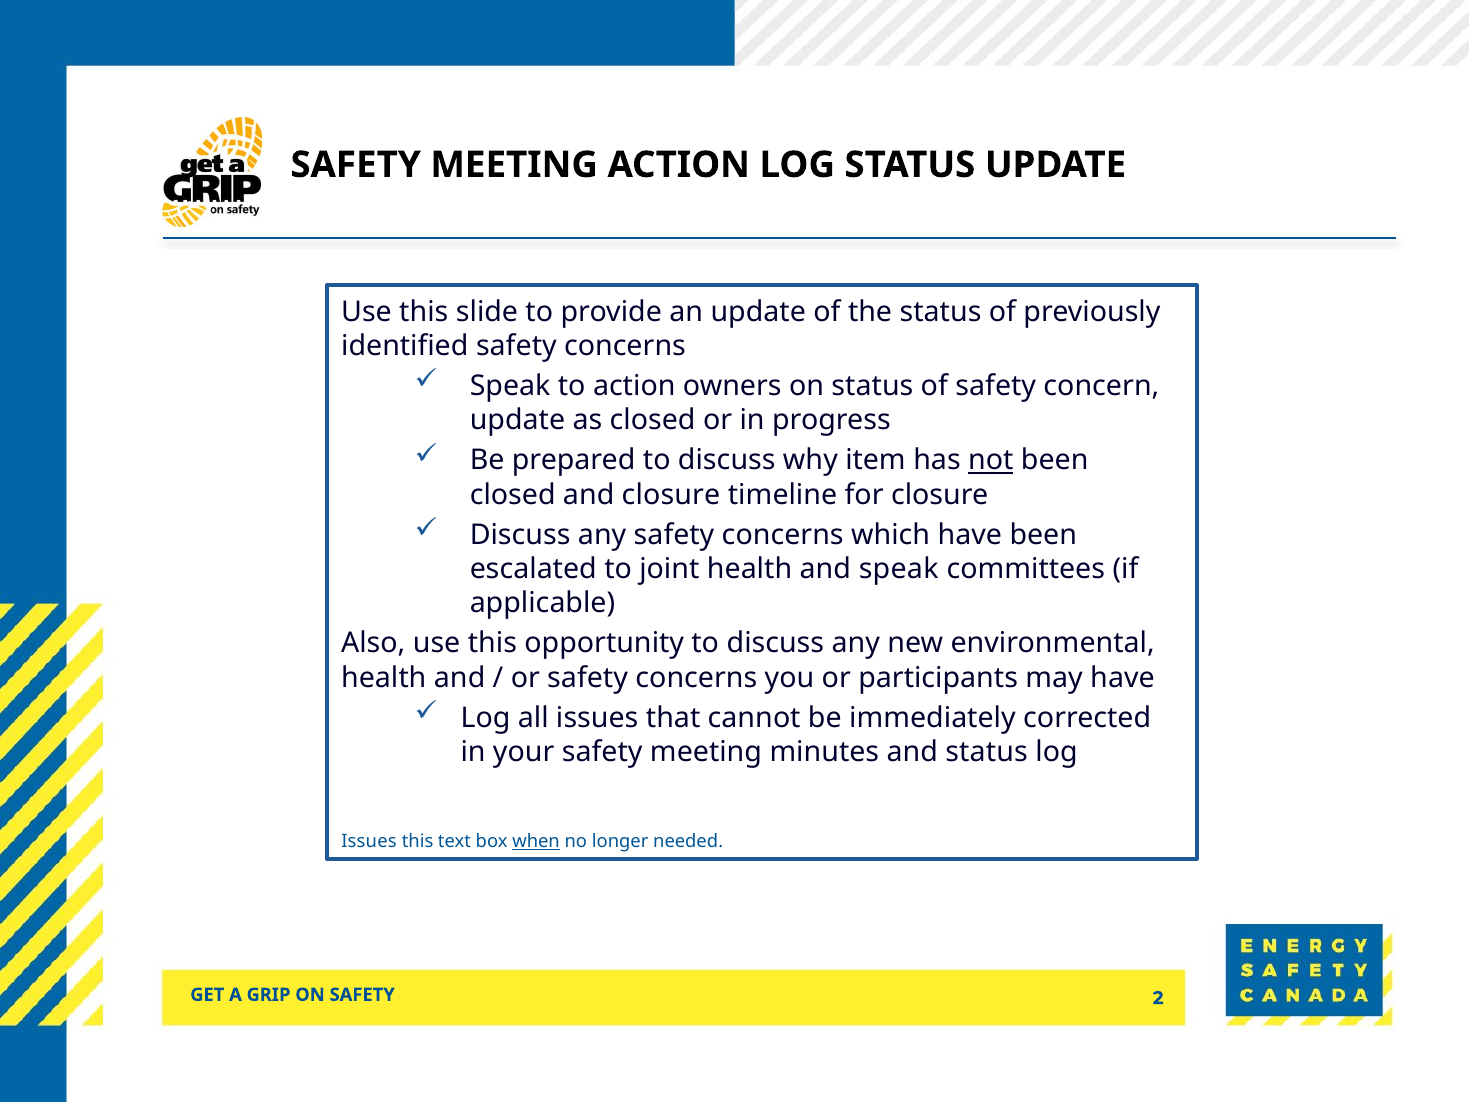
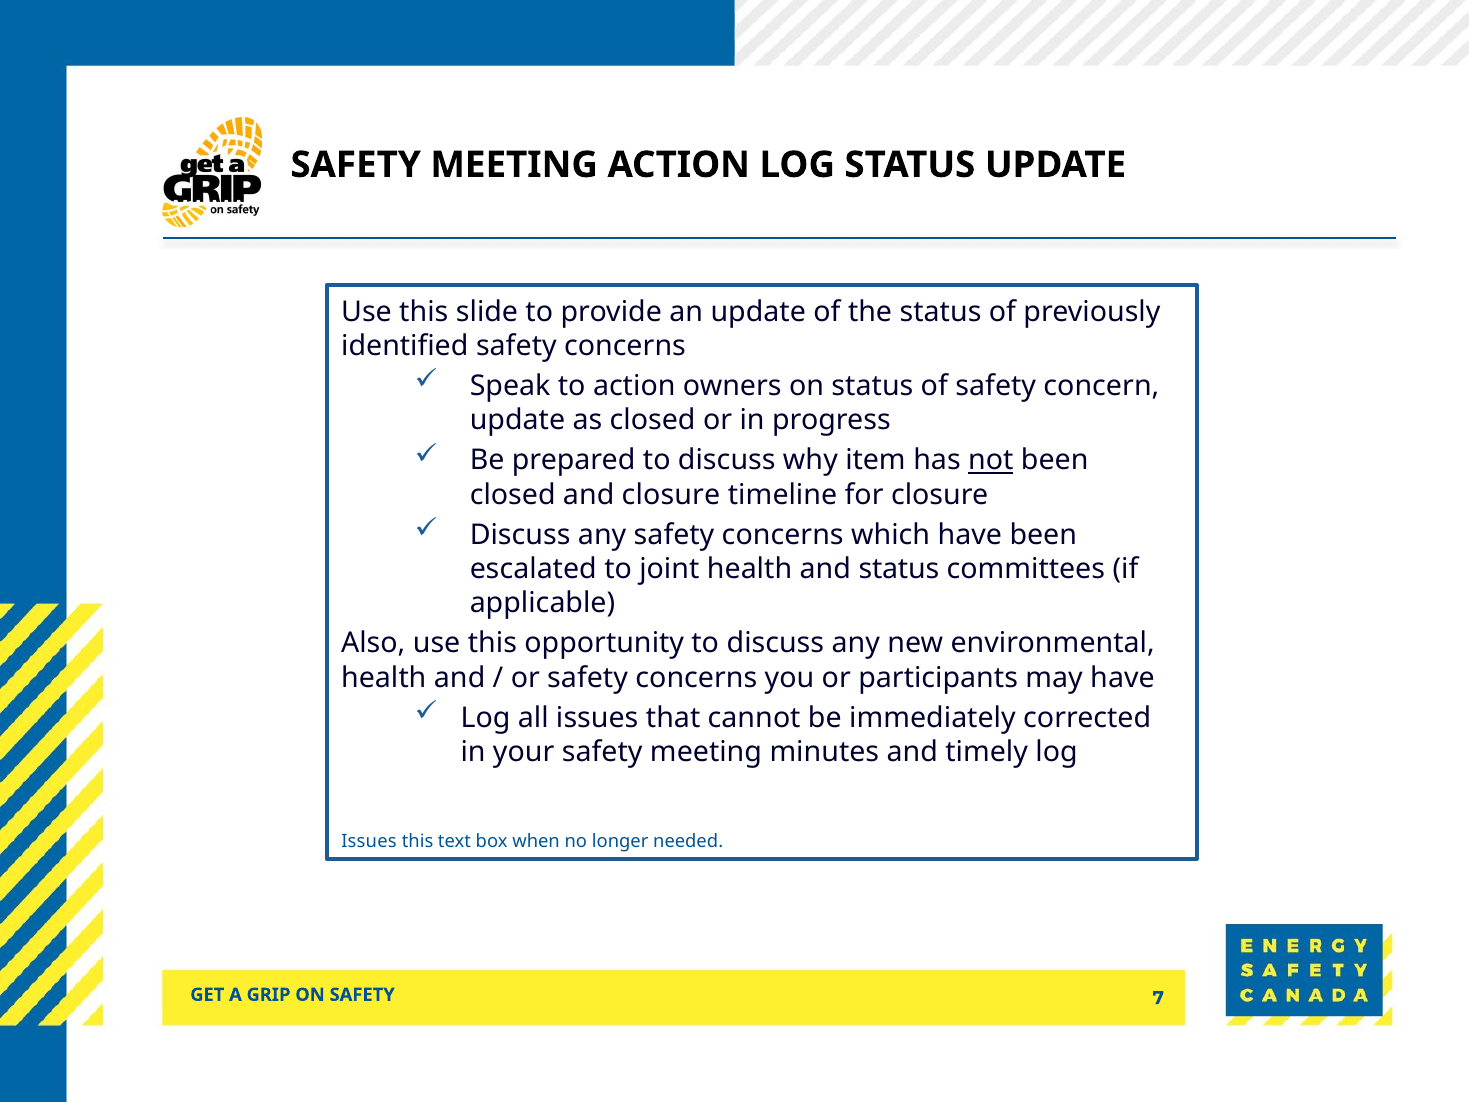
and speak: speak -> status (899, 569)
and status: status -> timely (987, 752)
when underline: present -> none (536, 841)
2: 2 -> 7 (1158, 998)
